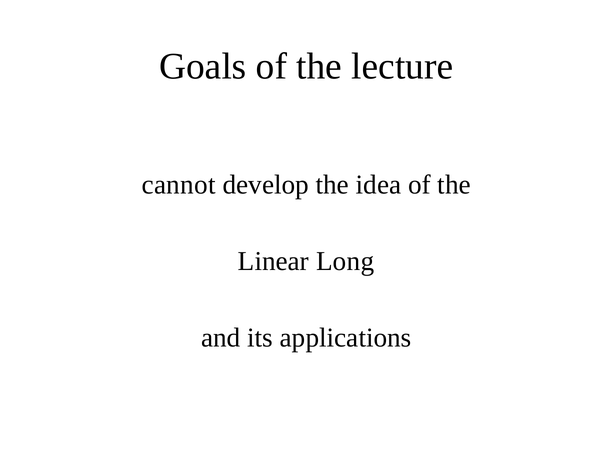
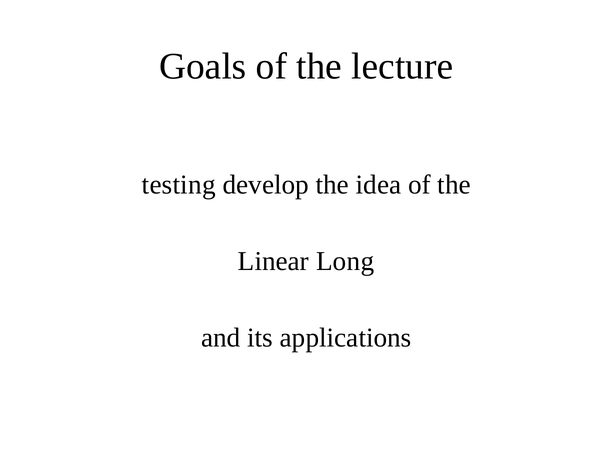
cannot: cannot -> testing (179, 185)
